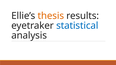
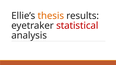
statistical colour: blue -> red (77, 26)
